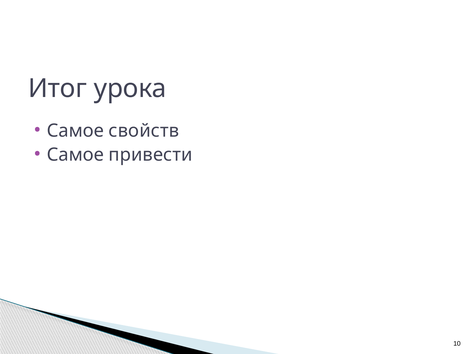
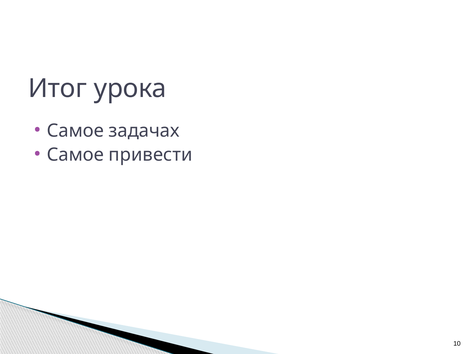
свойств: свойств -> задачах (144, 131)
